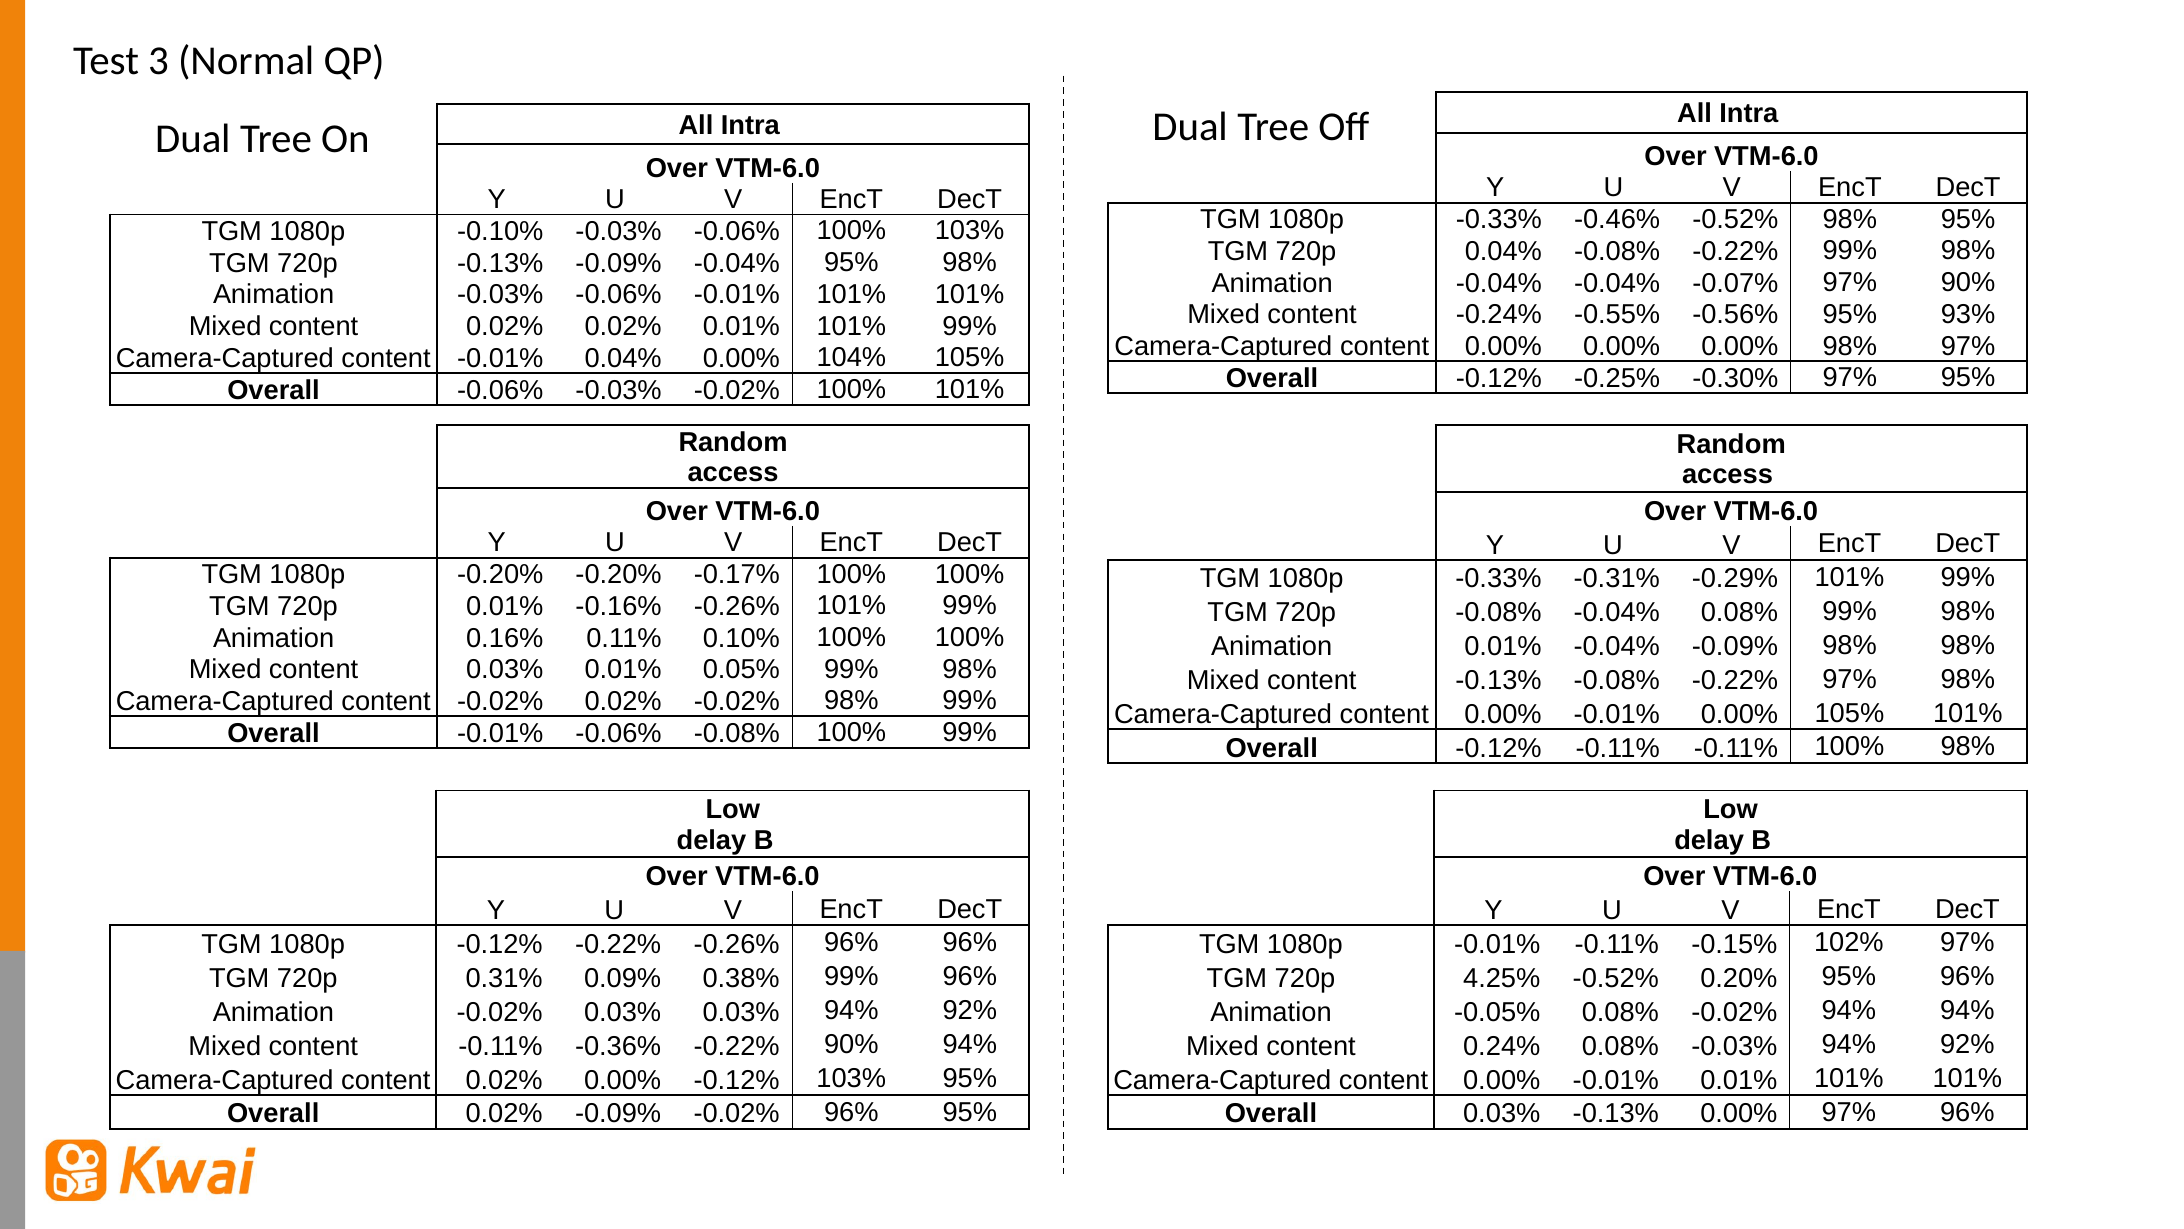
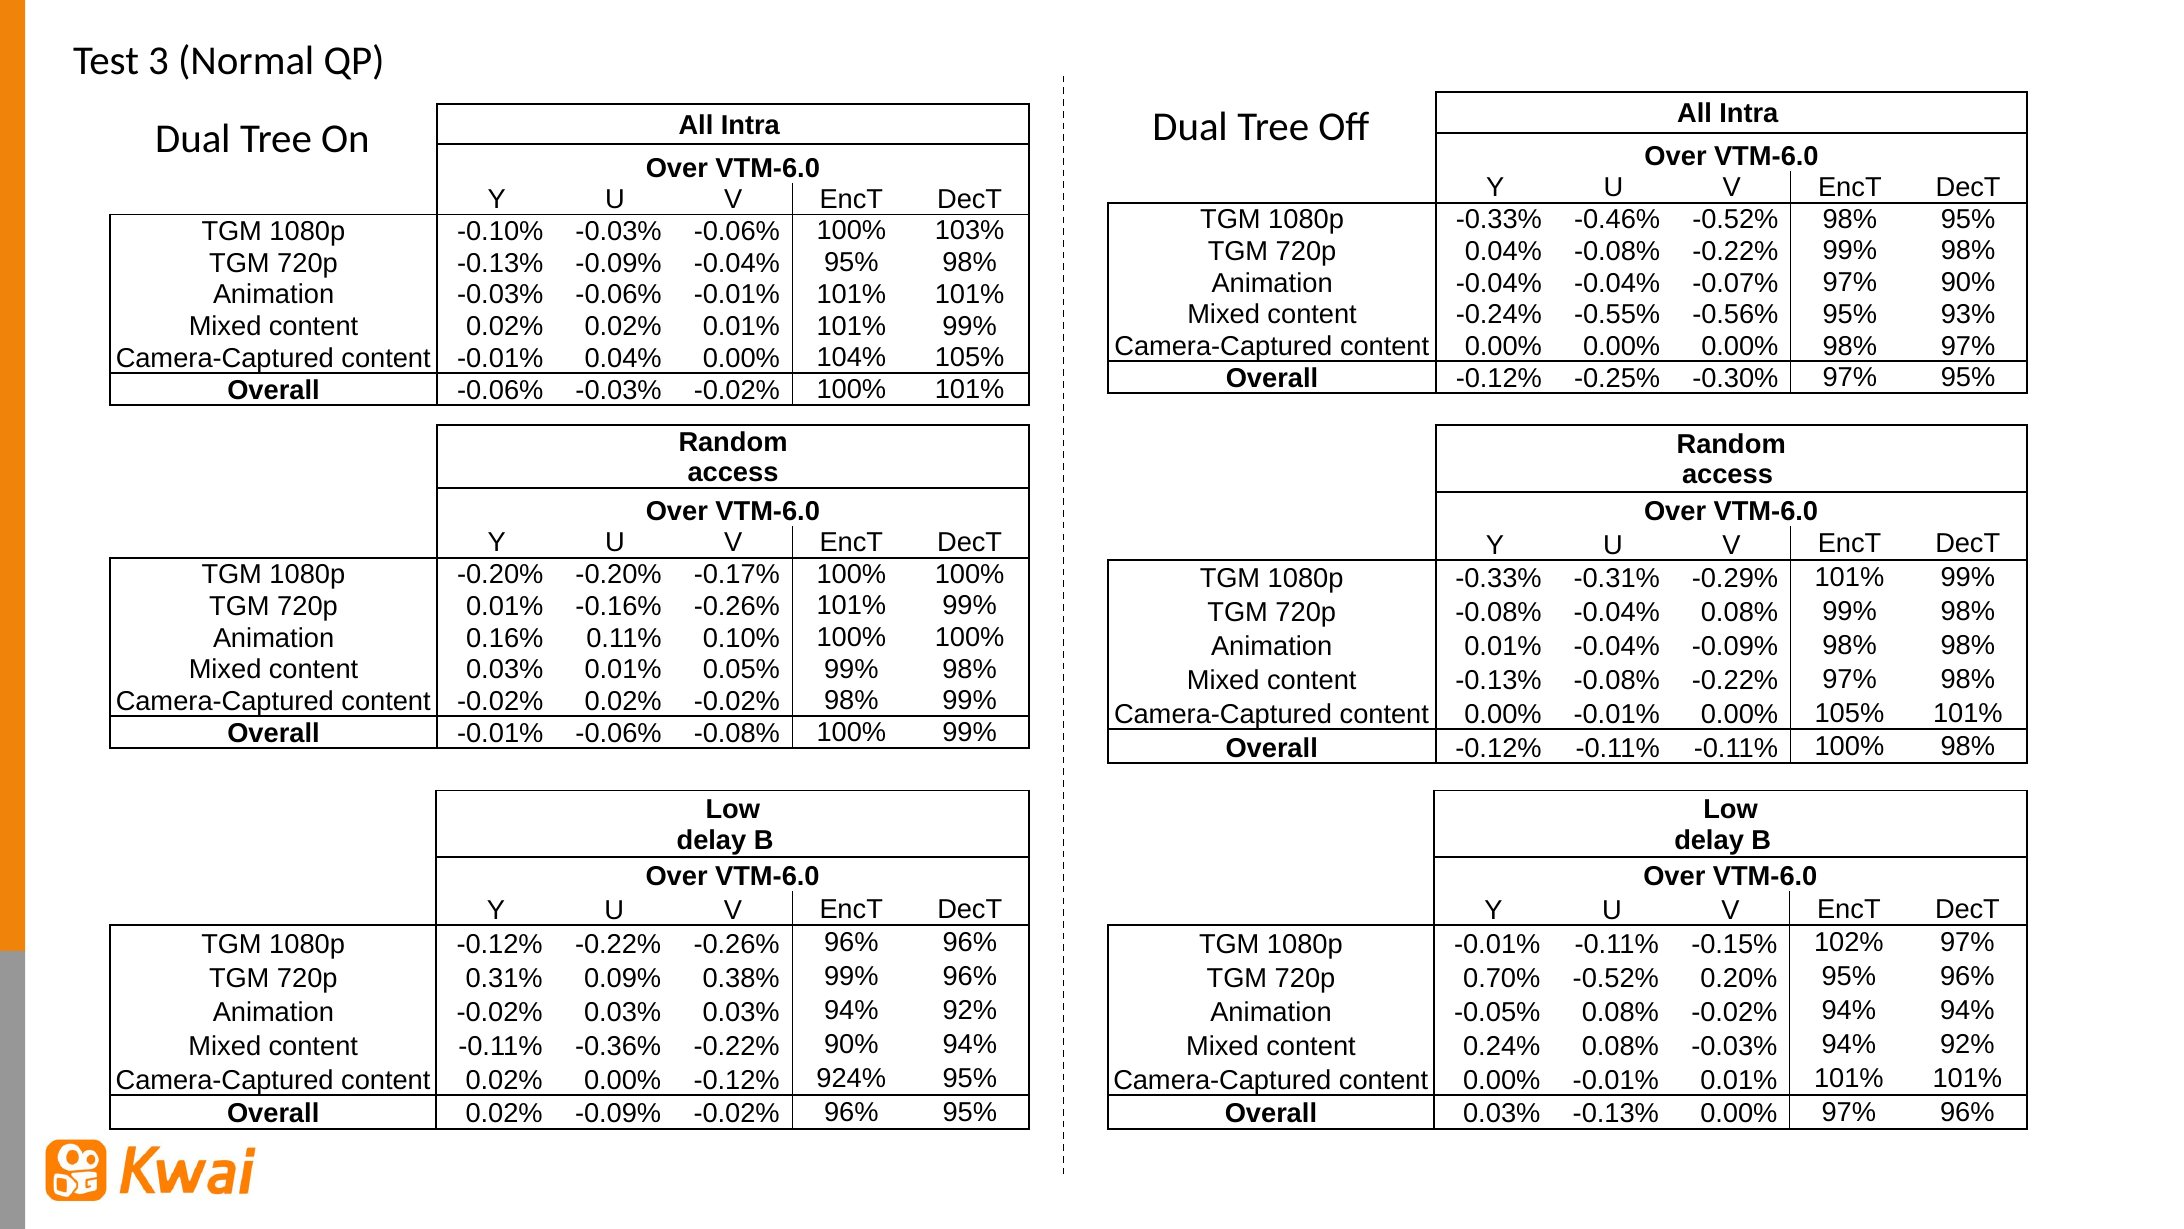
4.25%: 4.25% -> 0.70% (1502, 978)
-0.12% 103%: 103% -> 924% (851, 1078)
